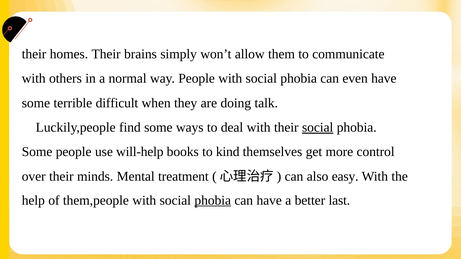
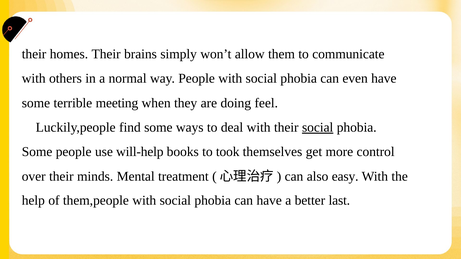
difficult: difficult -> meeting (117, 103)
talk: talk -> feel (266, 103)
kind: kind -> took (228, 152)
phobia underline: present -> none (213, 201)
